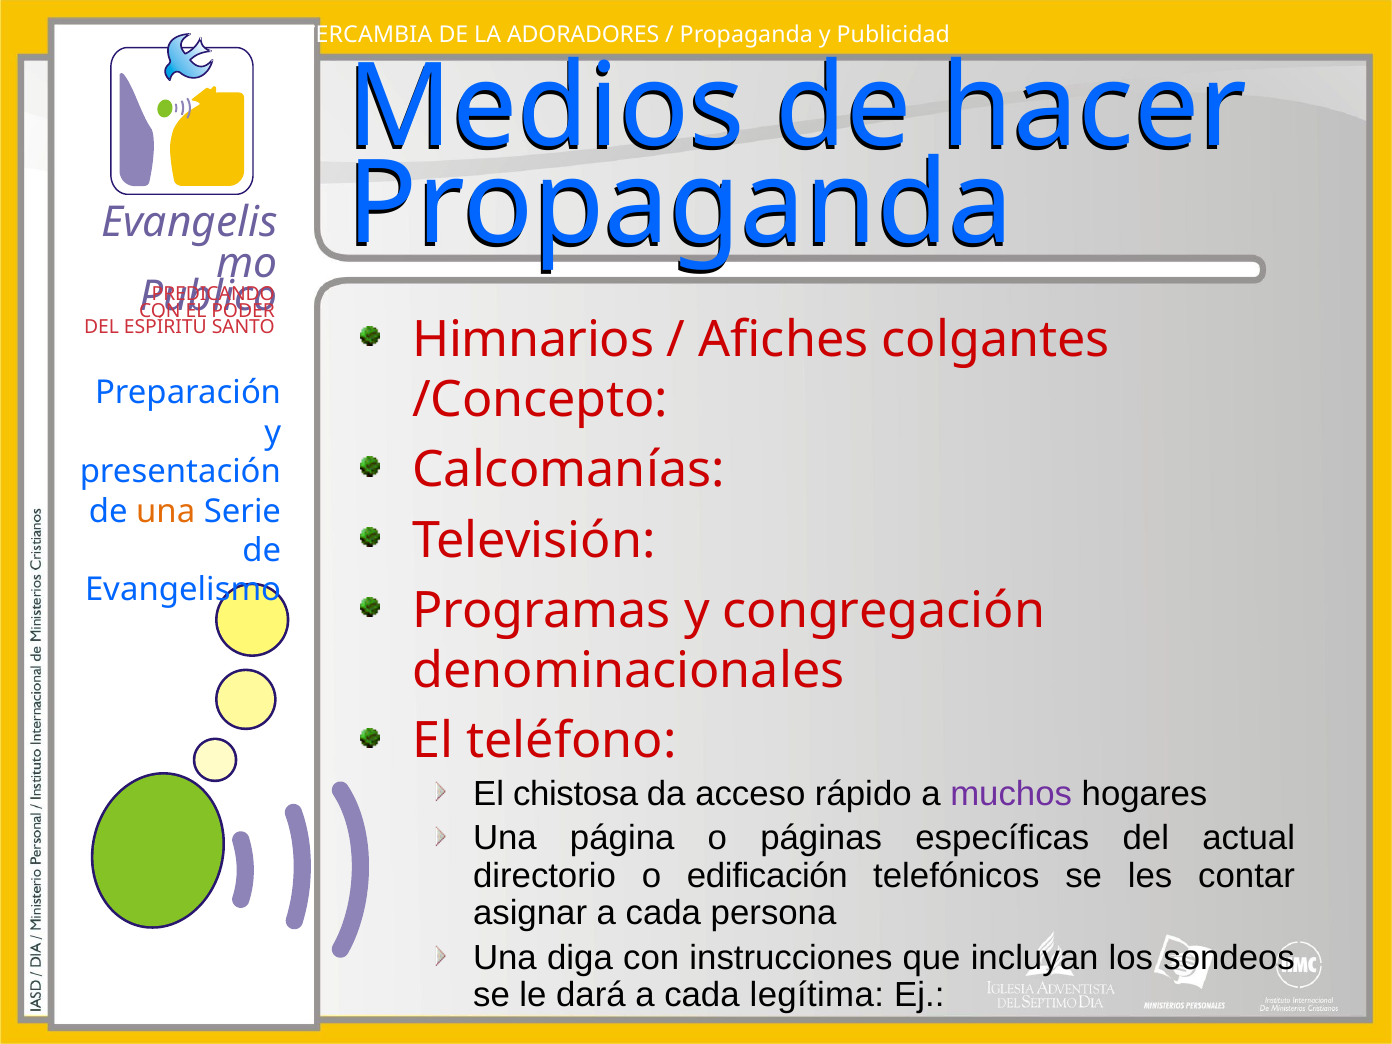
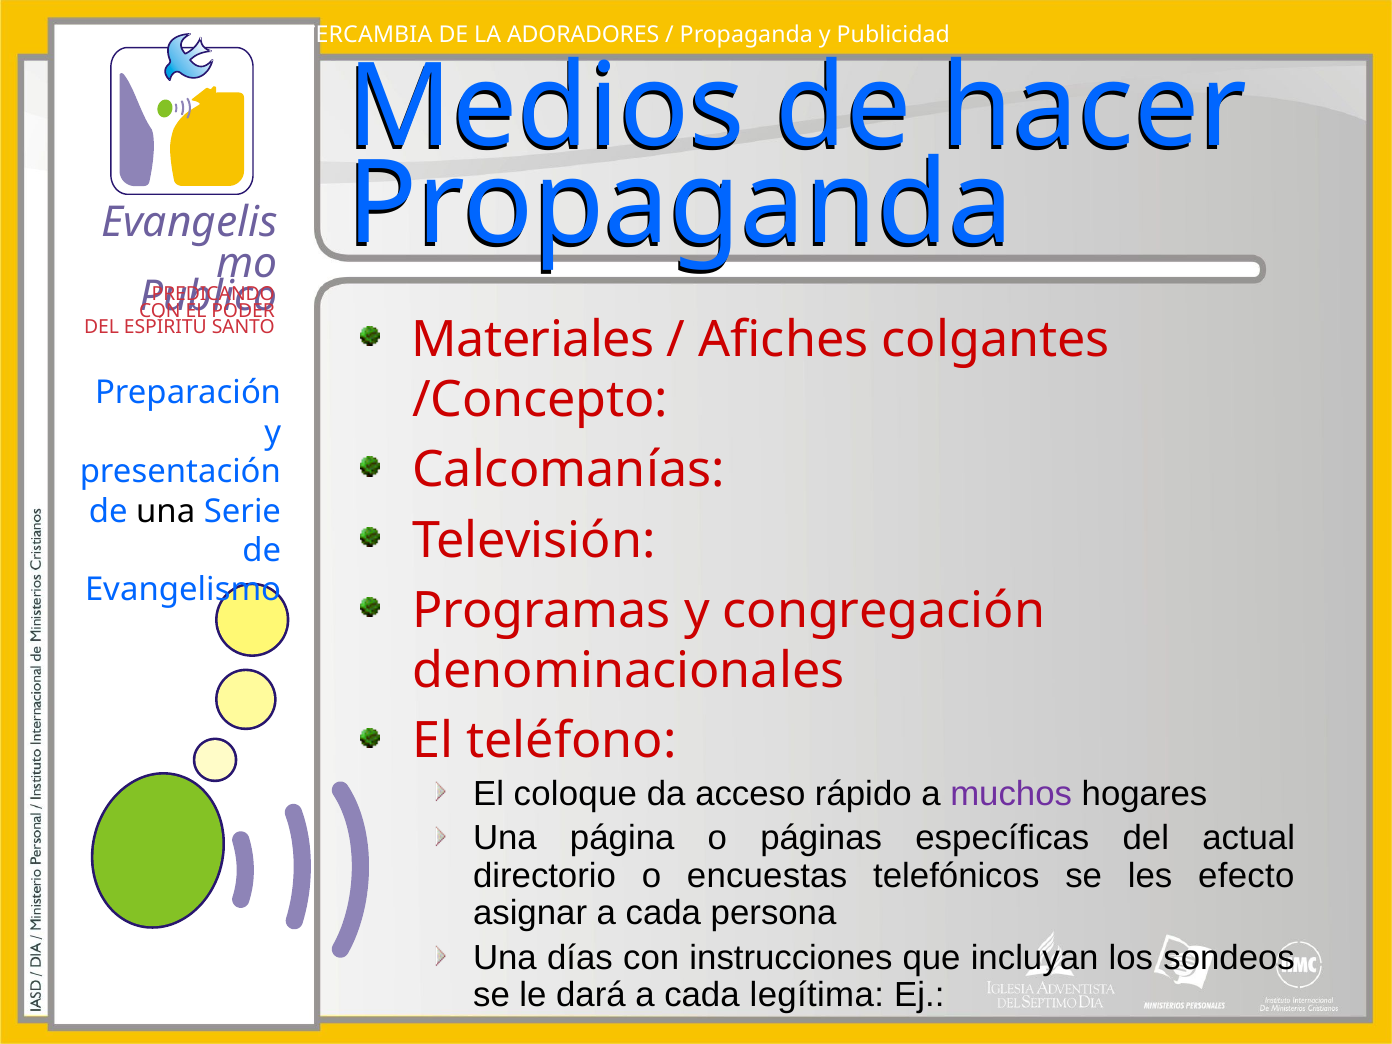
Himnarios: Himnarios -> Materiales (533, 340)
una colour: orange -> black (166, 511)
chistosa: chistosa -> coloque (575, 794)
edificación: edificación -> encuestas (767, 876)
contar: contar -> efecto (1246, 876)
diga: diga -> días (580, 958)
